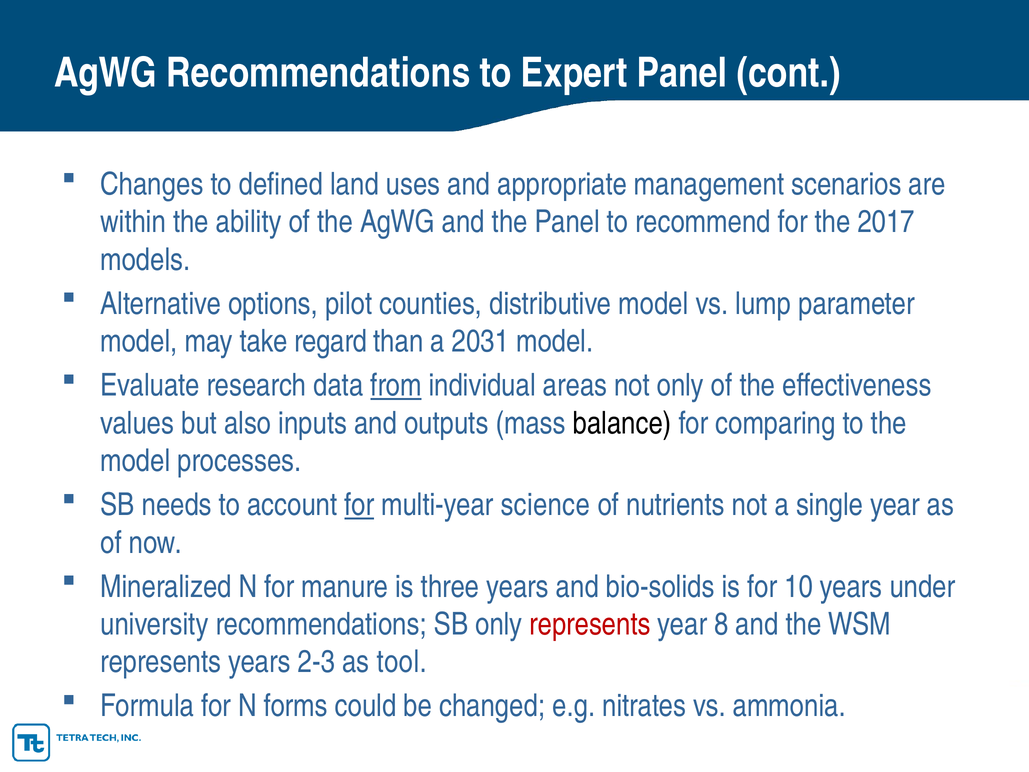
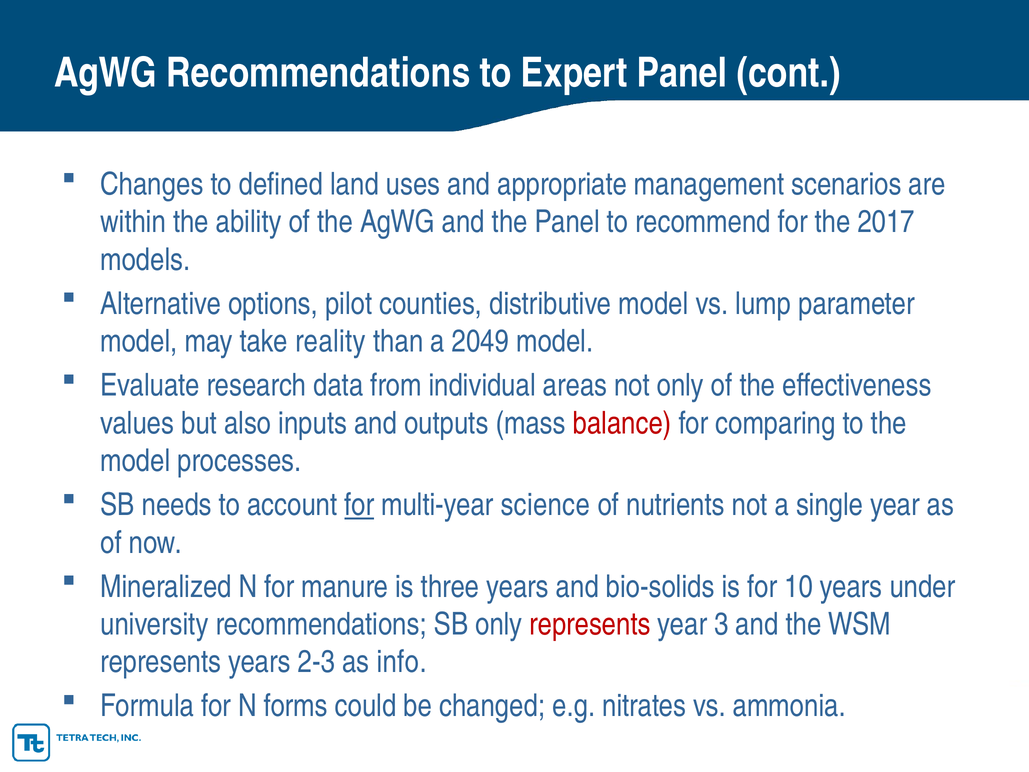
regard: regard -> reality (330, 341)
2031: 2031 -> 2049 (480, 341)
from underline: present -> none (396, 385)
balance colour: black -> red (622, 423)
8: 8 -> 3 (721, 624)
tool: tool -> info (402, 662)
